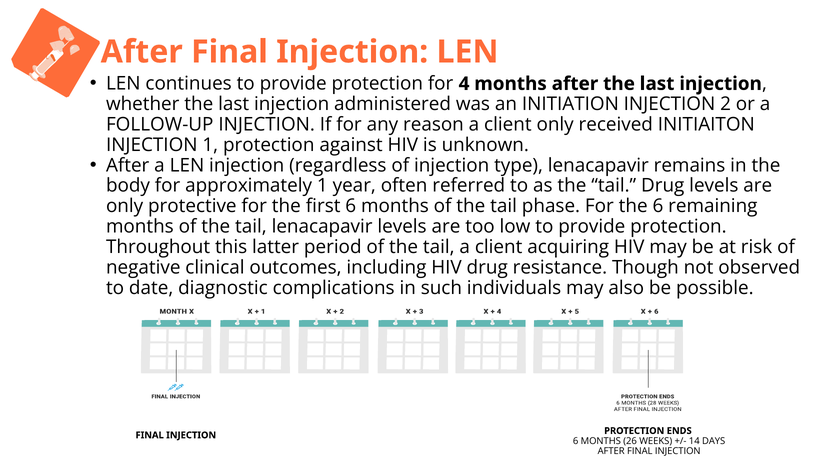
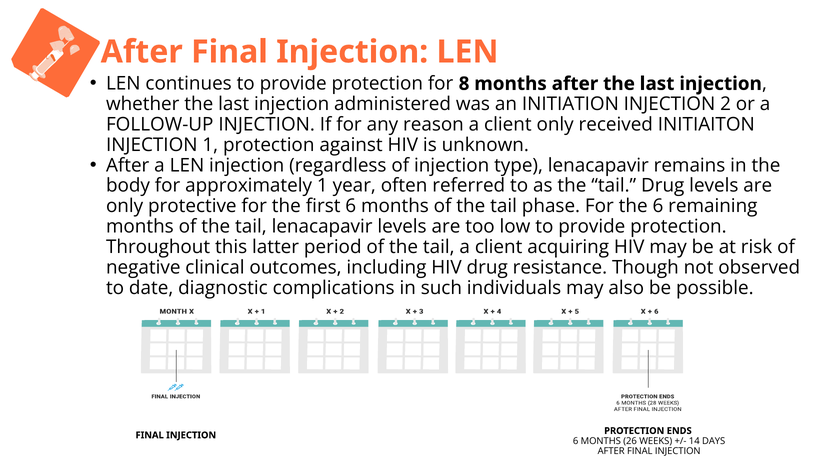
4: 4 -> 8 (464, 84)
